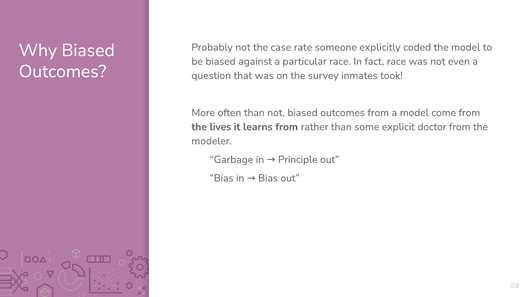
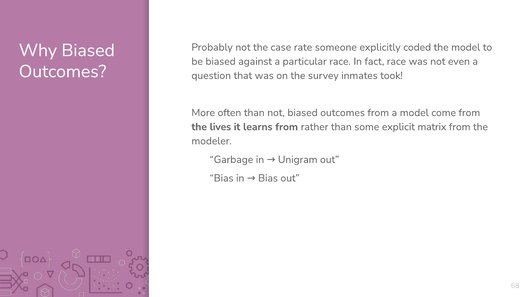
doctor: doctor -> matrix (432, 127)
Principle: Principle -> Unigram (298, 159)
